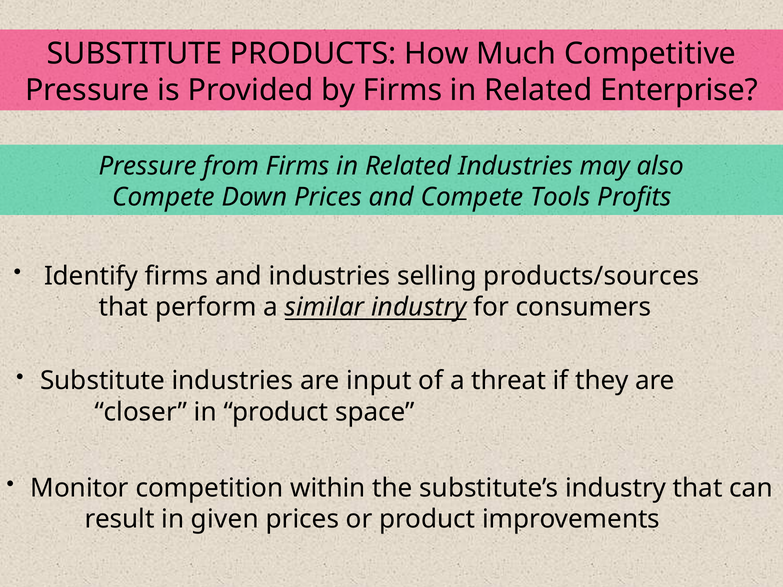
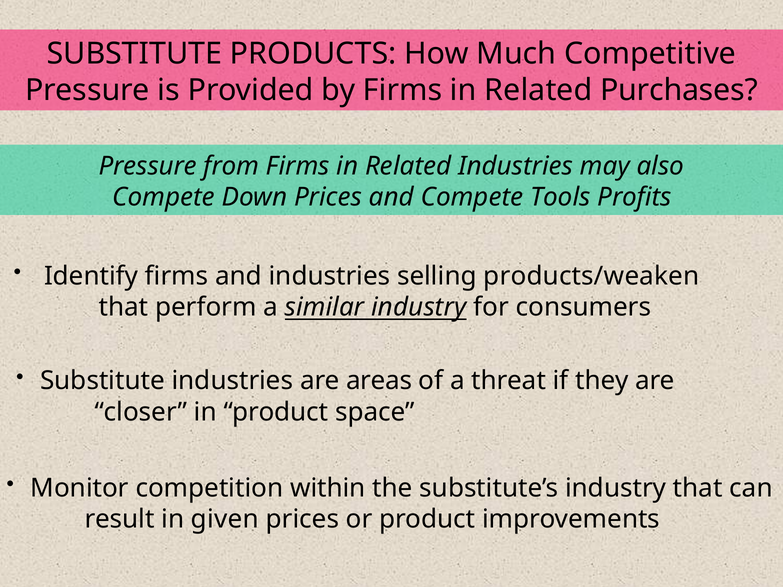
Enterprise: Enterprise -> Purchases (679, 90)
products/sources: products/sources -> products/weaken (591, 276)
input: input -> areas (379, 381)
